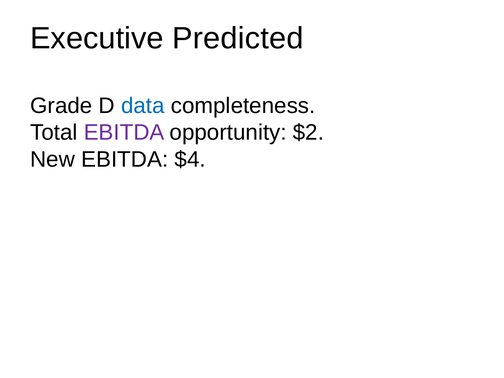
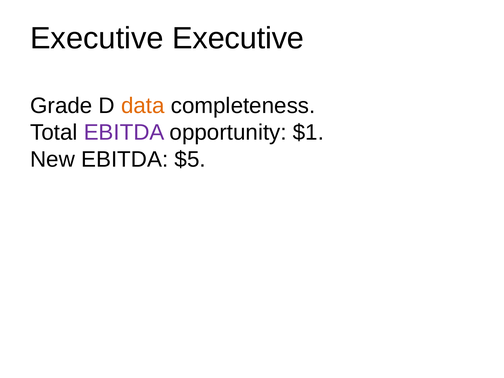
Executive Predicted: Predicted -> Executive (238, 38)
data colour: blue -> orange (143, 106)
$2: $2 -> $1 (308, 133)
$4: $4 -> $5 (190, 159)
